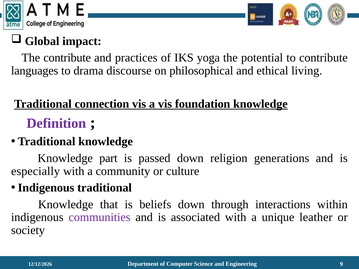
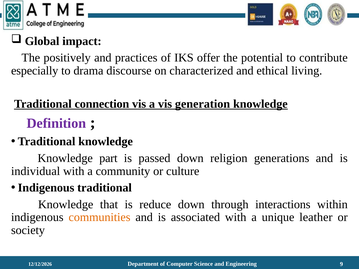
The contribute: contribute -> positively (67, 58)
yoga: yoga -> offer (208, 58)
languages: languages -> especially (35, 71)
philosophical: philosophical -> characterized (201, 71)
foundation: foundation -> generation (203, 104)
especially: especially -> individual (36, 171)
beliefs: beliefs -> reduce (155, 205)
communities colour: purple -> orange (100, 217)
